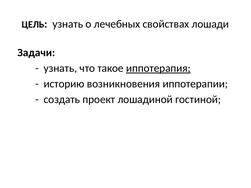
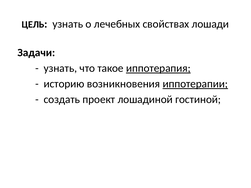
иппотерапии underline: none -> present (195, 84)
